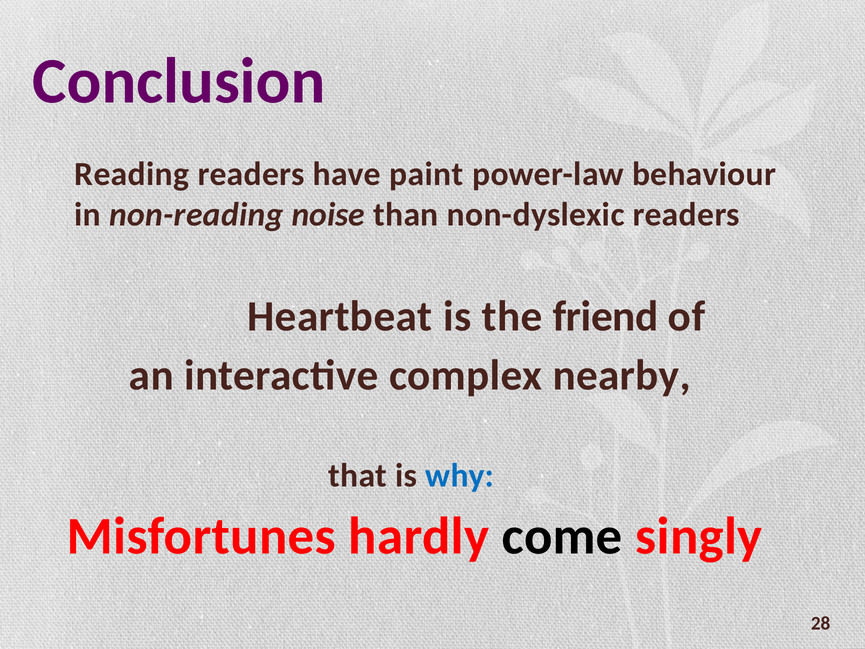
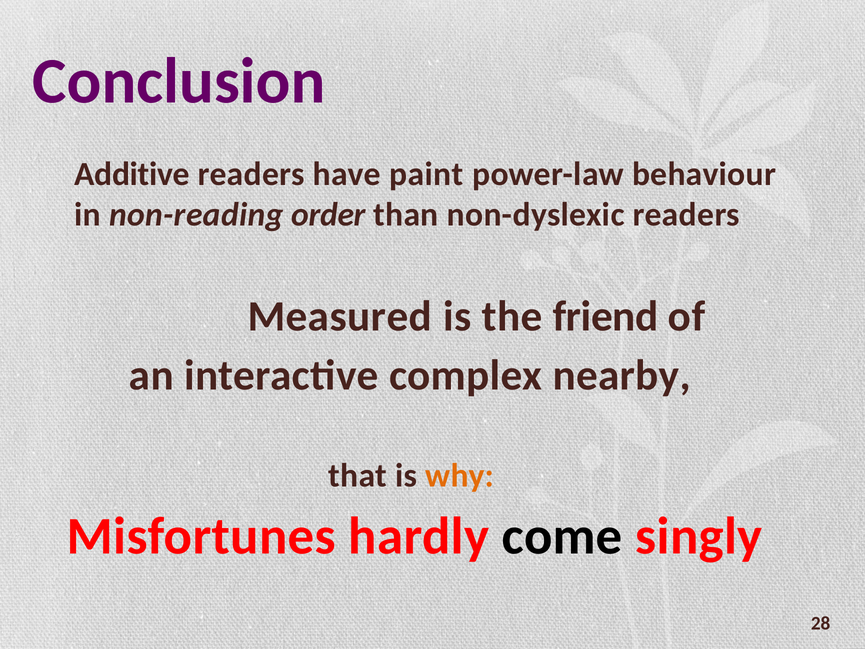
Reading: Reading -> Additive (132, 174)
noise: noise -> order (328, 215)
Heartbeat: Heartbeat -> Measured (340, 316)
why colour: blue -> orange (460, 476)
